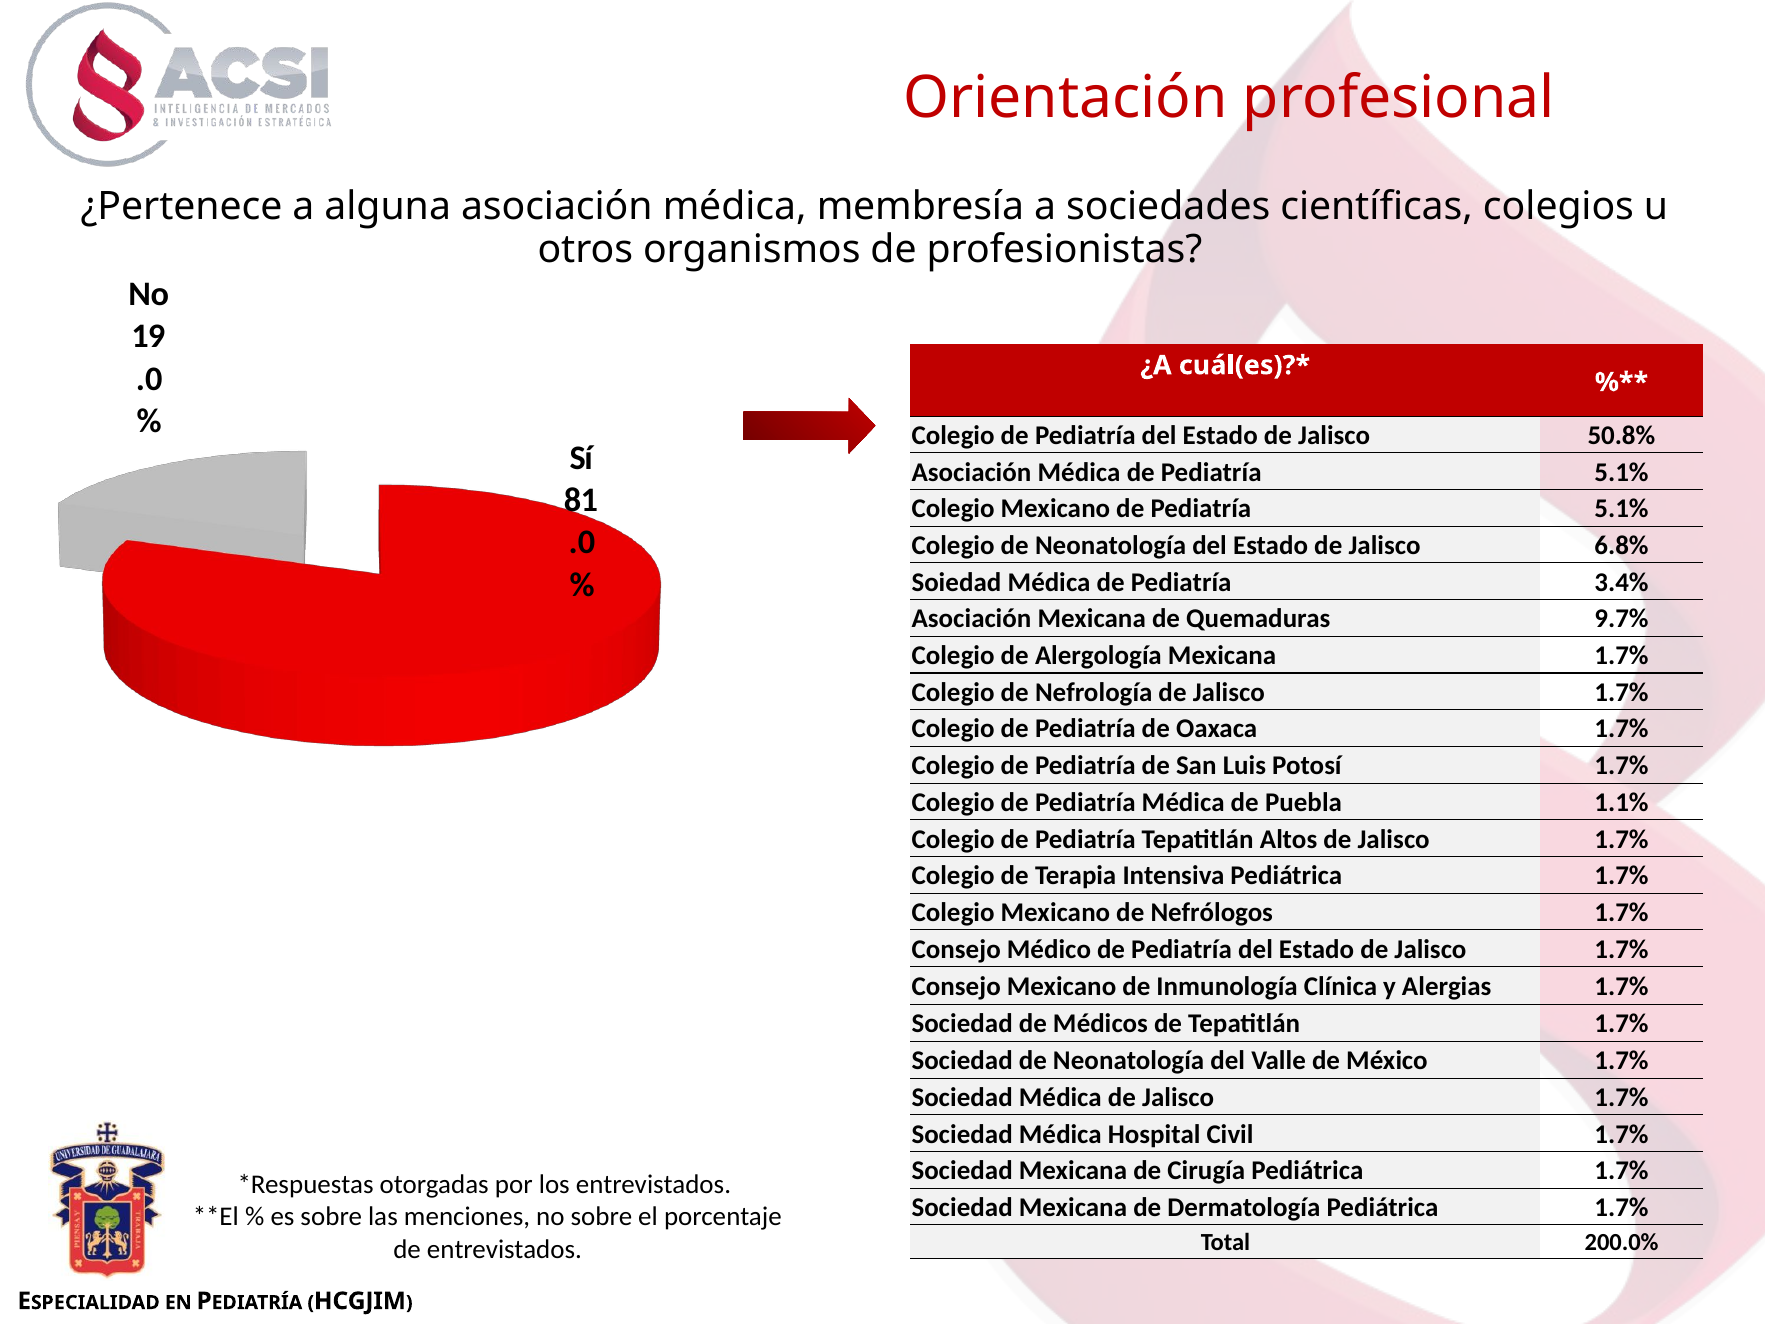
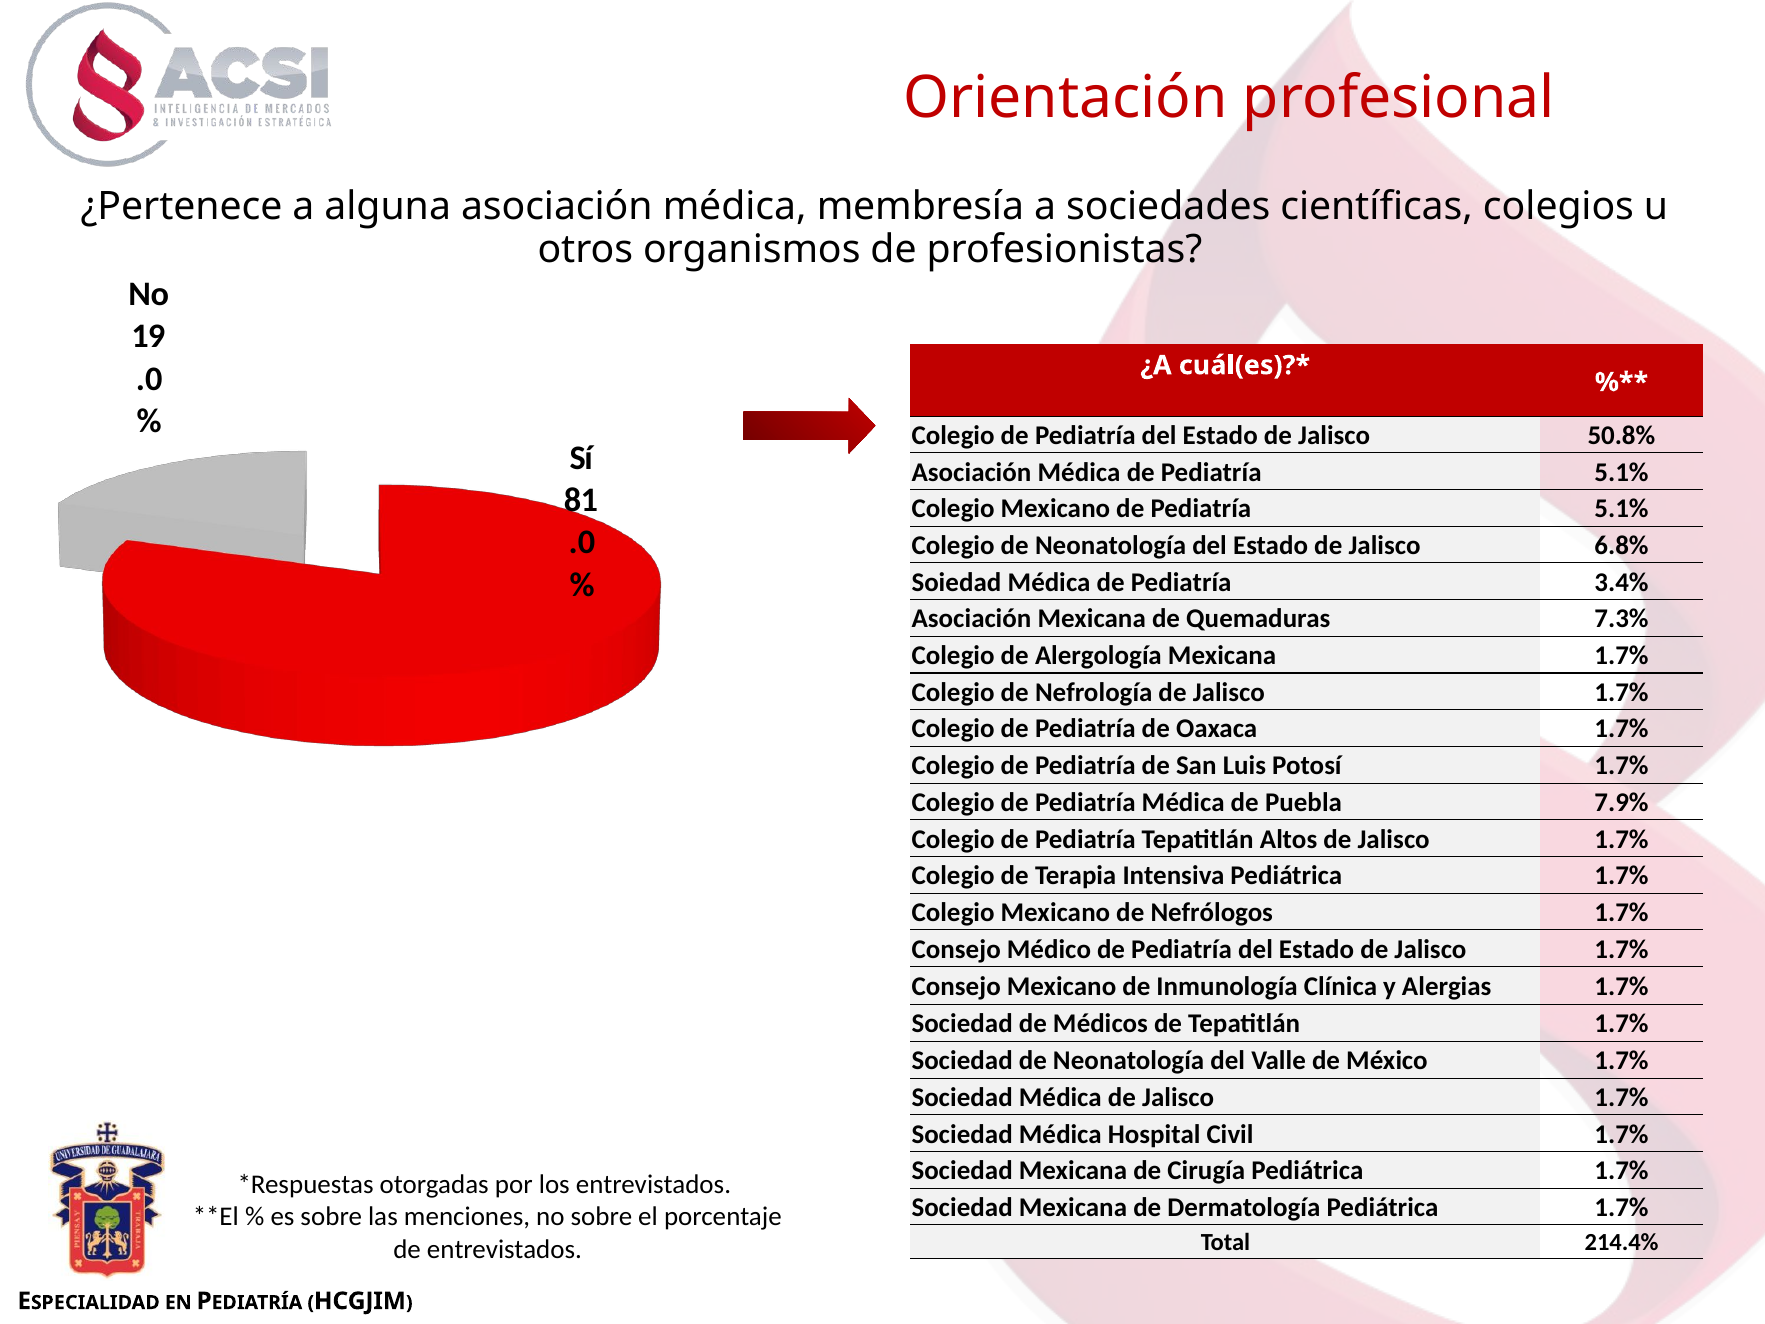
9.7%: 9.7% -> 7.3% (1622, 619)
1.1%: 1.1% -> 7.9% (1622, 802)
200.0%: 200.0% -> 214.4% (1622, 1242)
